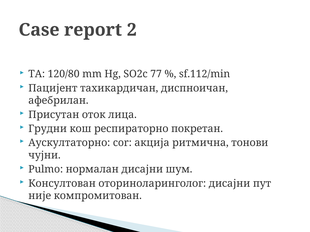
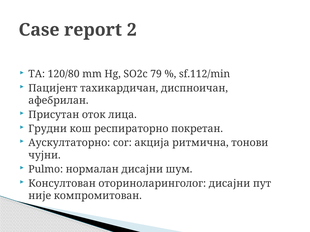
77: 77 -> 79 (156, 74)
